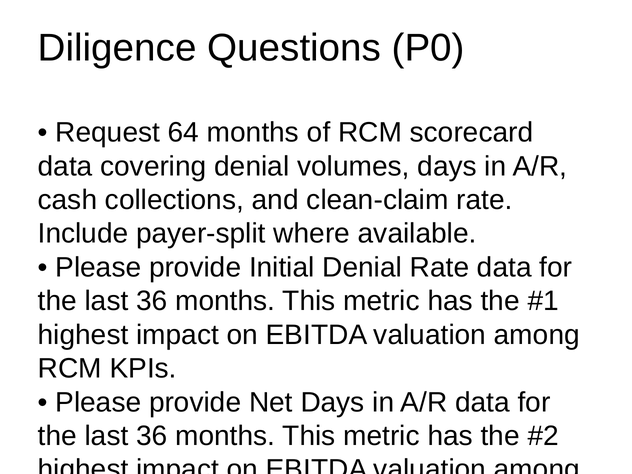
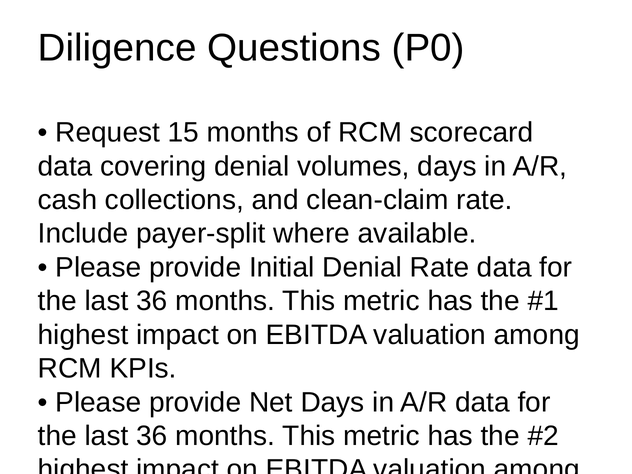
64: 64 -> 15 (183, 133)
